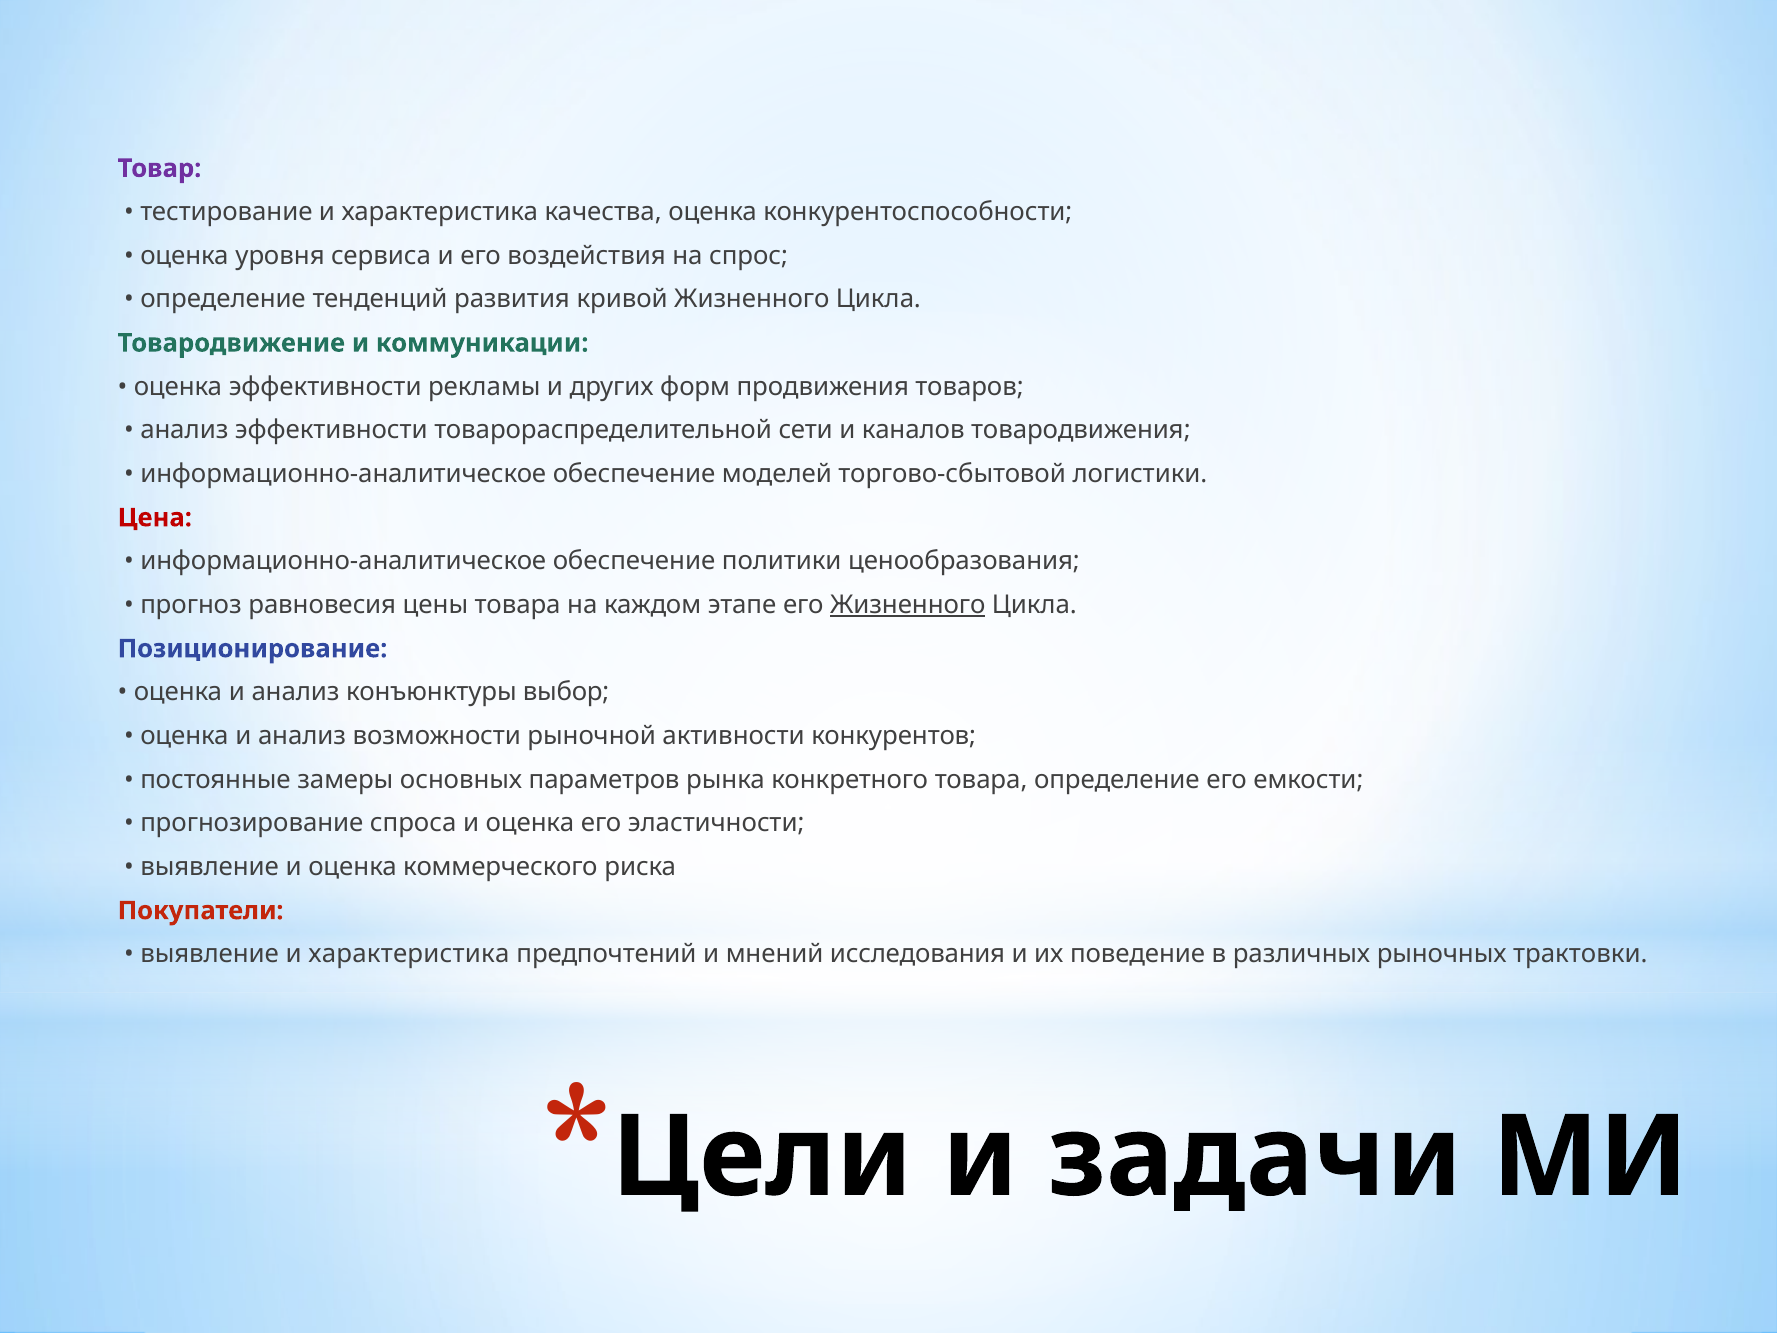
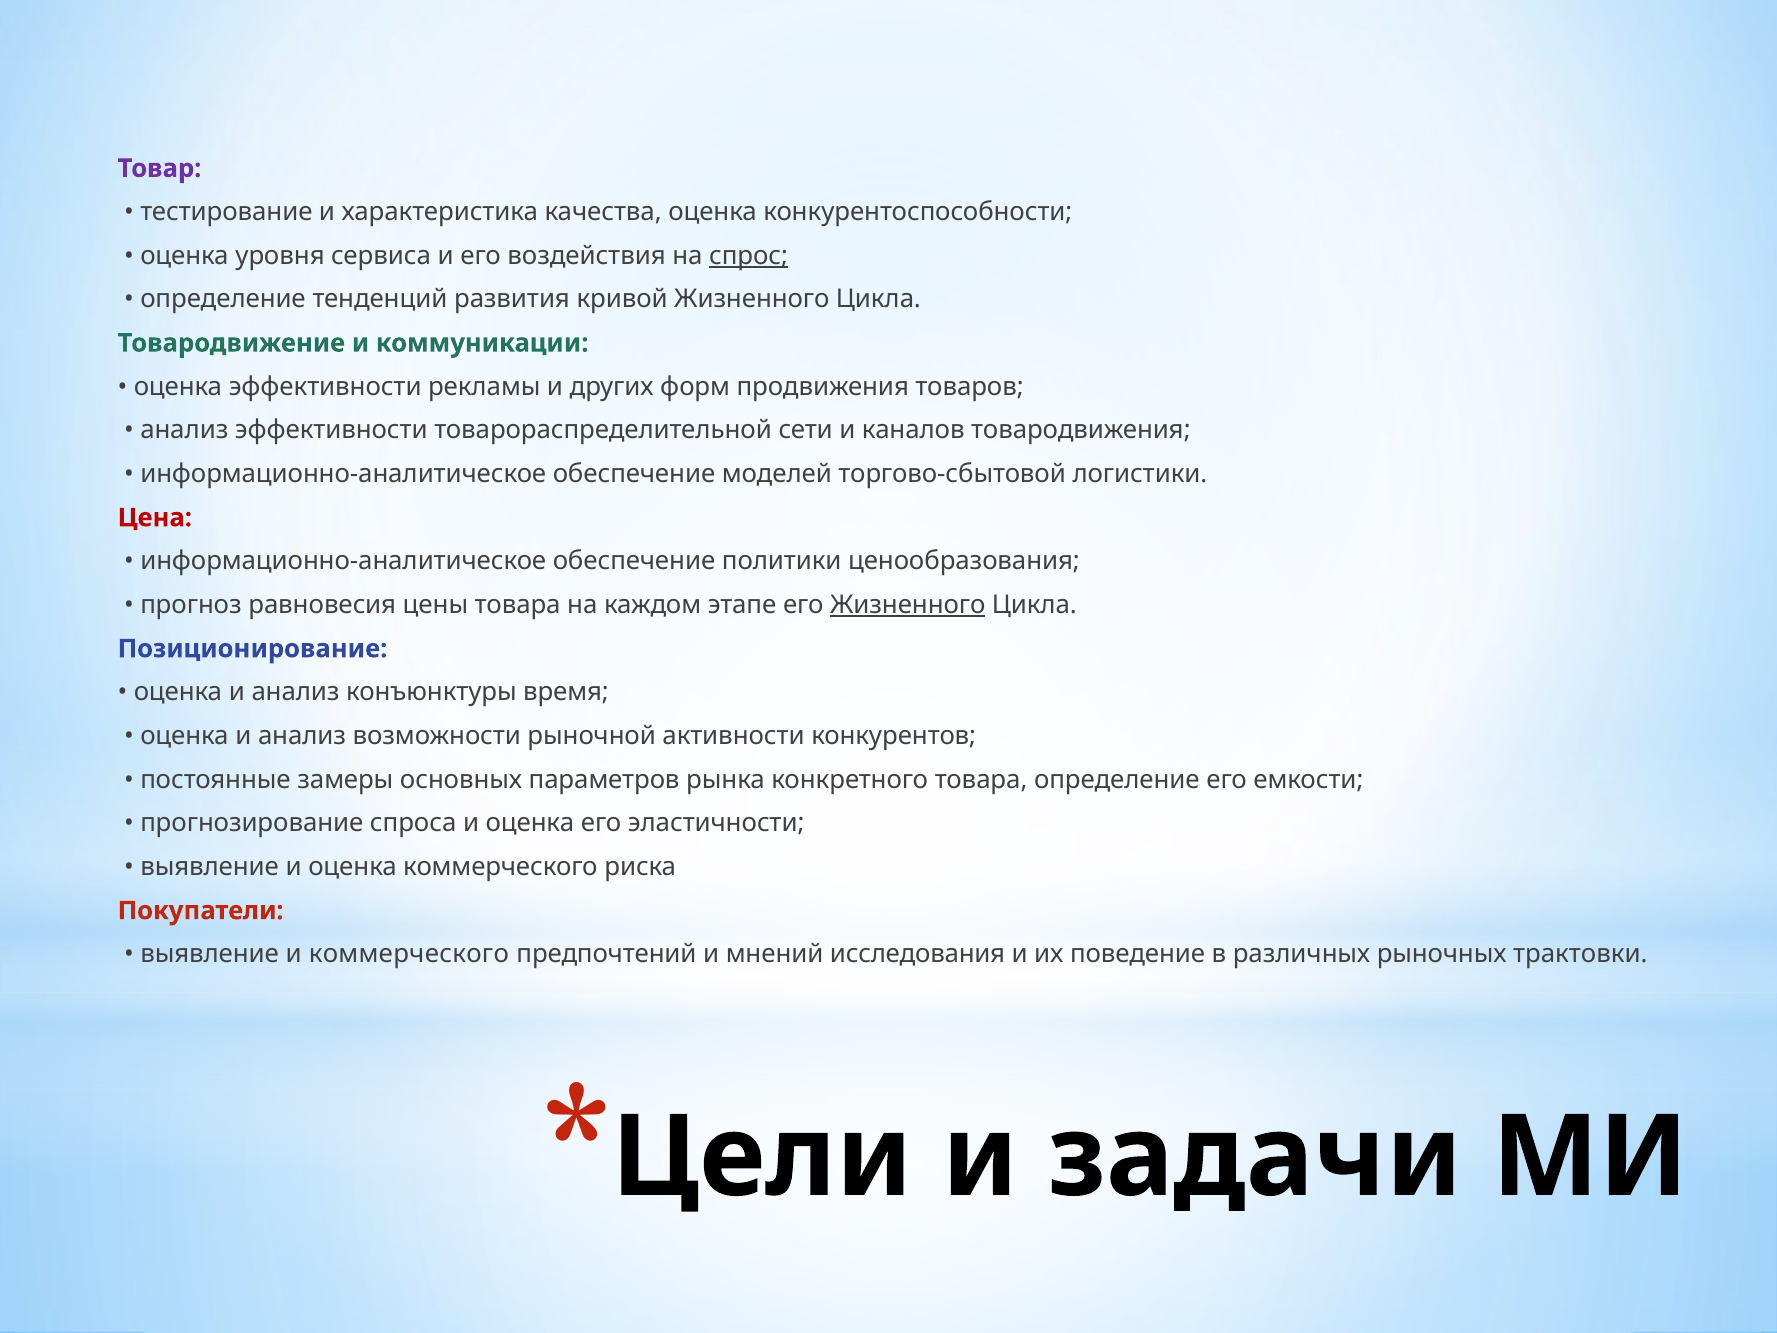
спрос underline: none -> present (749, 256)
выбор: выбор -> время (566, 692)
выявление и характеристика: характеристика -> коммерческого (409, 954)
